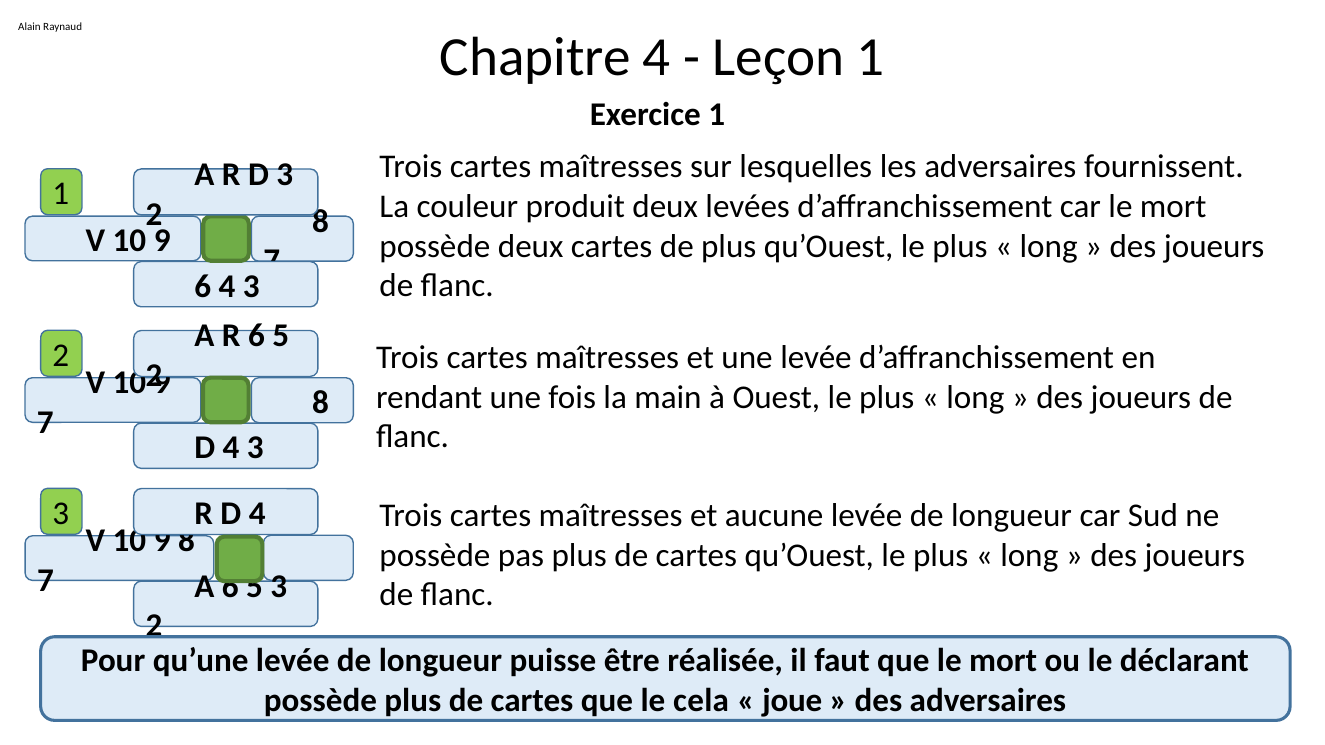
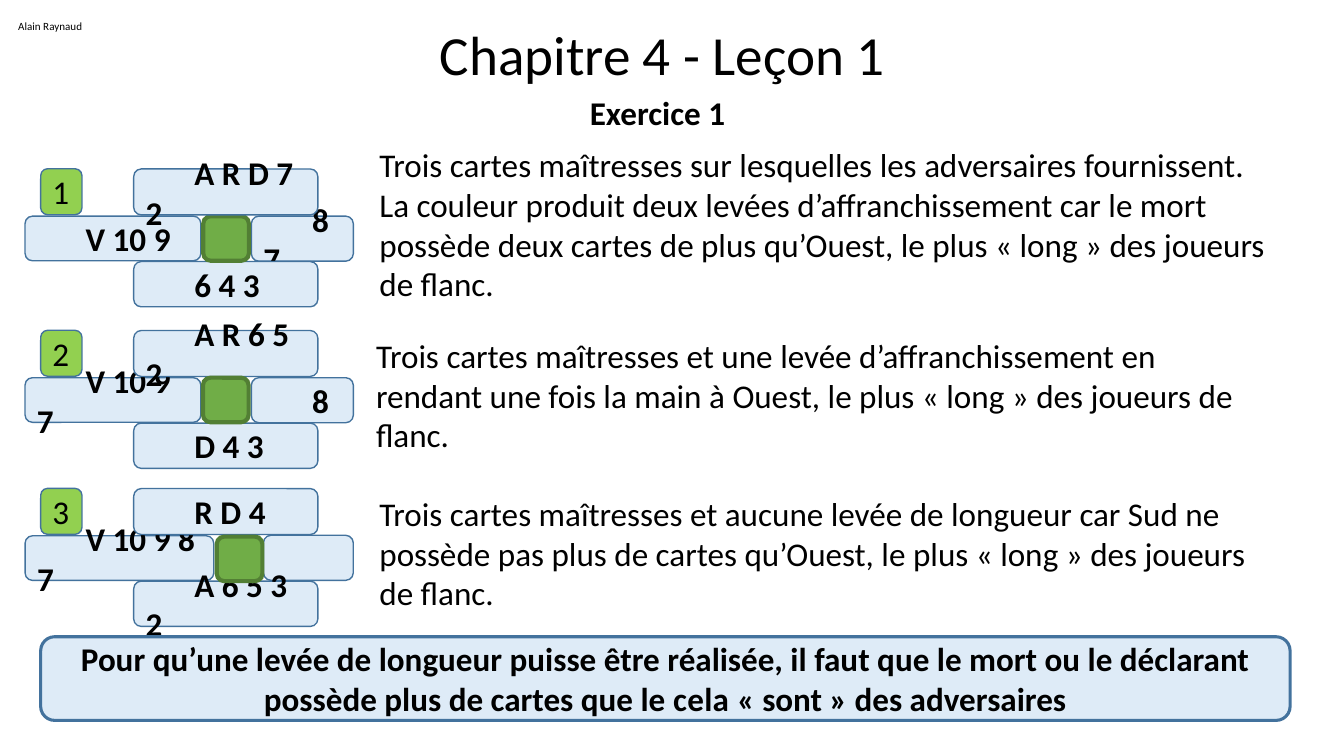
D 3: 3 -> 7 (285, 174)
joue: joue -> sont (792, 701)
